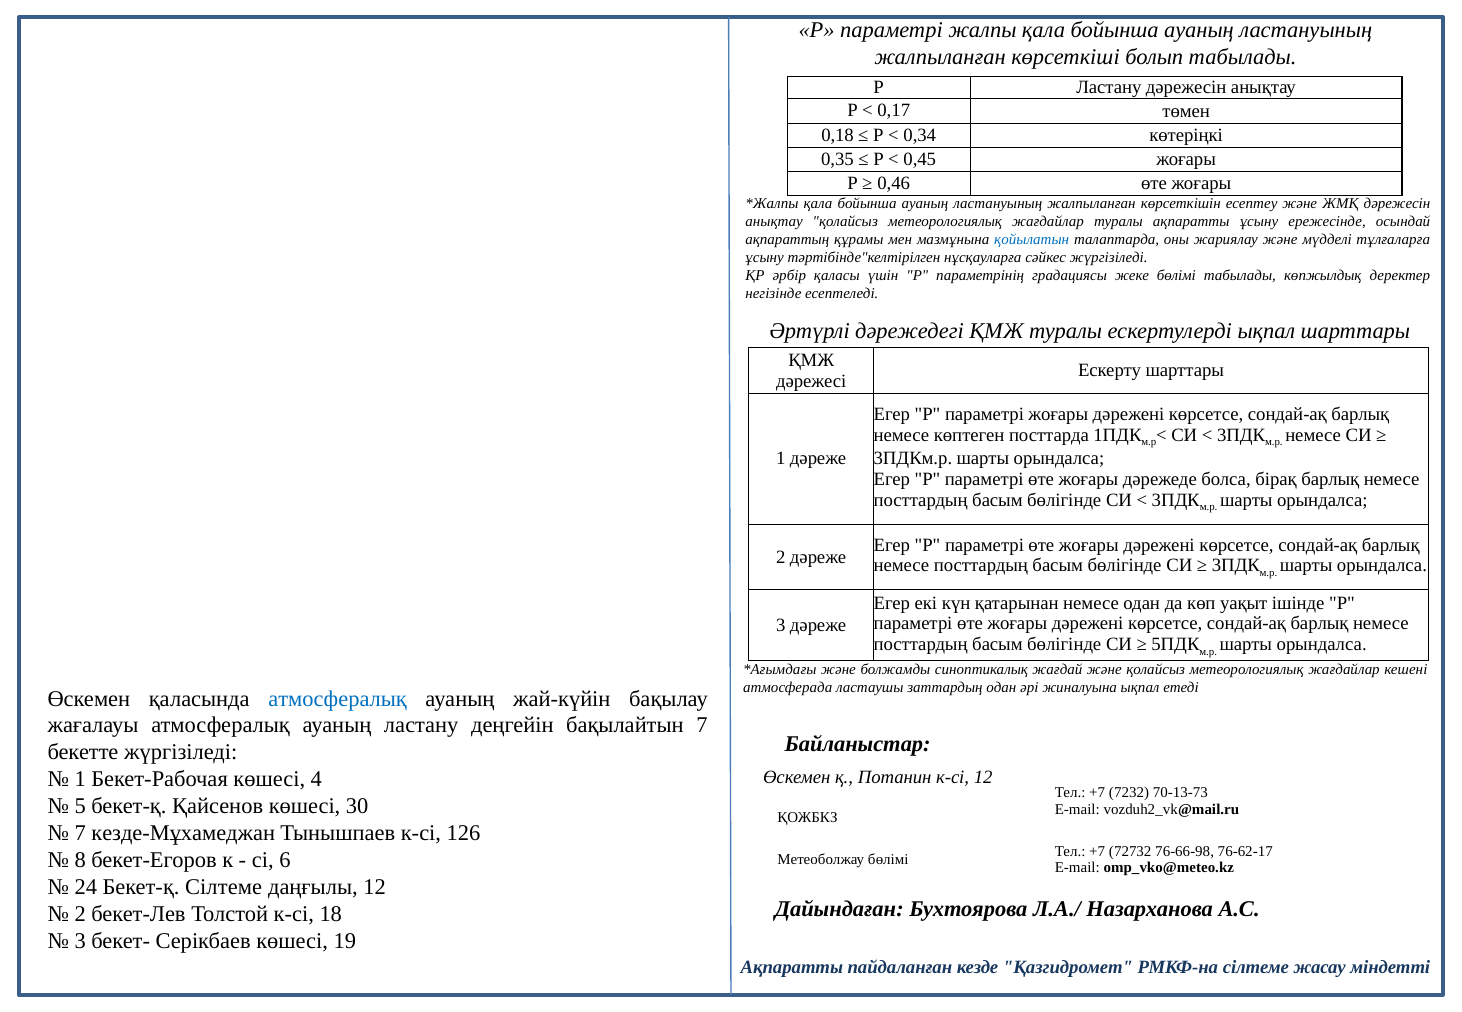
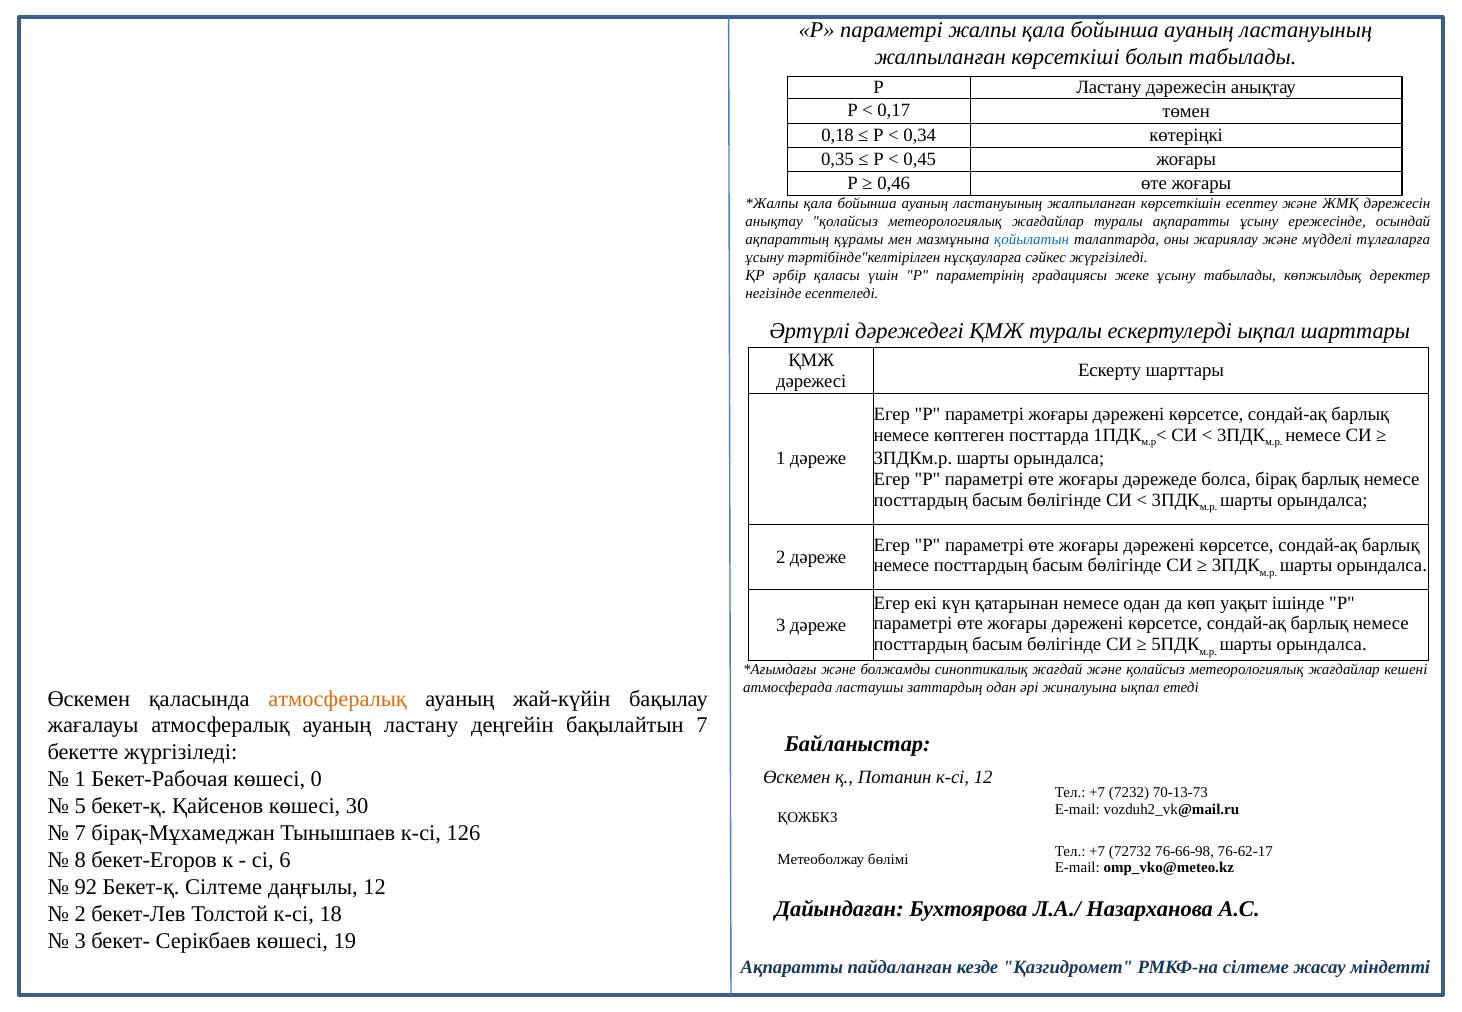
жеке бөлімі: бөлімі -> ұсыну (1176, 275)
атмосфералық colour: blue -> orange (338, 699)
4: 4 -> 0 (316, 780)
кезде-Мұхамеджан: кезде-Мұхамеджан -> бірақ-Мұхамеджан (183, 834)
24: 24 -> 92 (86, 888)
